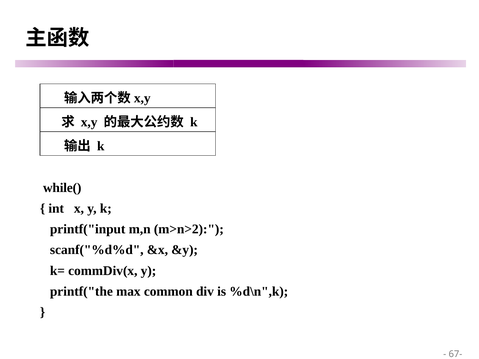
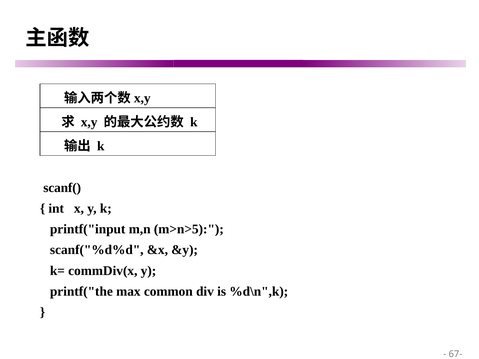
while(: while( -> scanf( (62, 188)
m>n>2: m>n>2 -> m>n>5 (189, 229)
